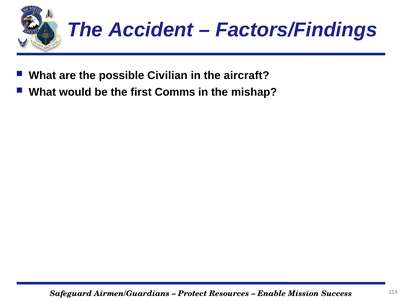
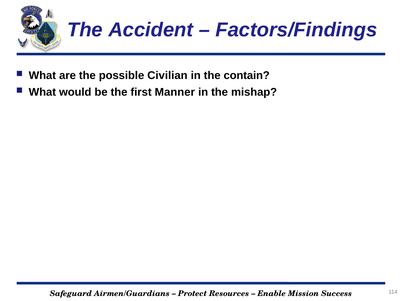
aircraft: aircraft -> contain (247, 76)
Comms: Comms -> Manner (175, 92)
